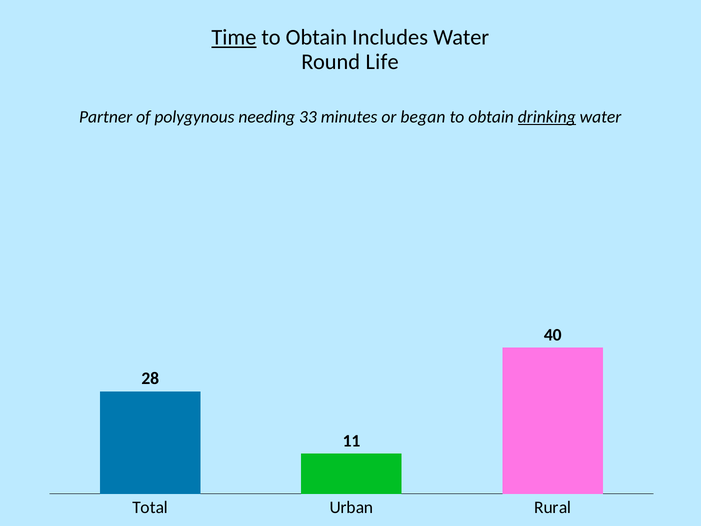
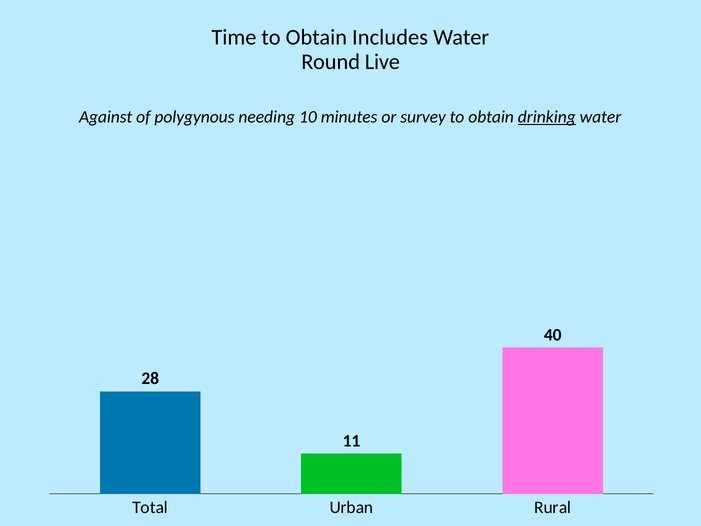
Time underline: present -> none (234, 38)
Life: Life -> Live (382, 62)
Partner: Partner -> Against (106, 117)
33: 33 -> 10 (308, 117)
began: began -> survey (423, 117)
